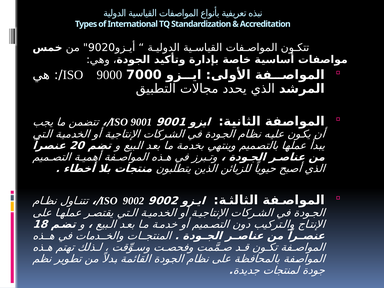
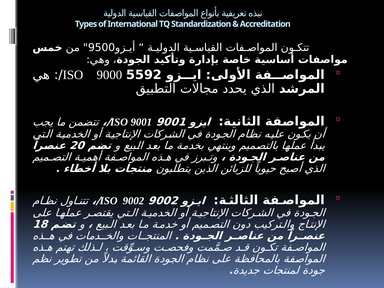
9020: 9020 -> 9500 (102, 48)
7000: 7000 -> 5592 (144, 75)
